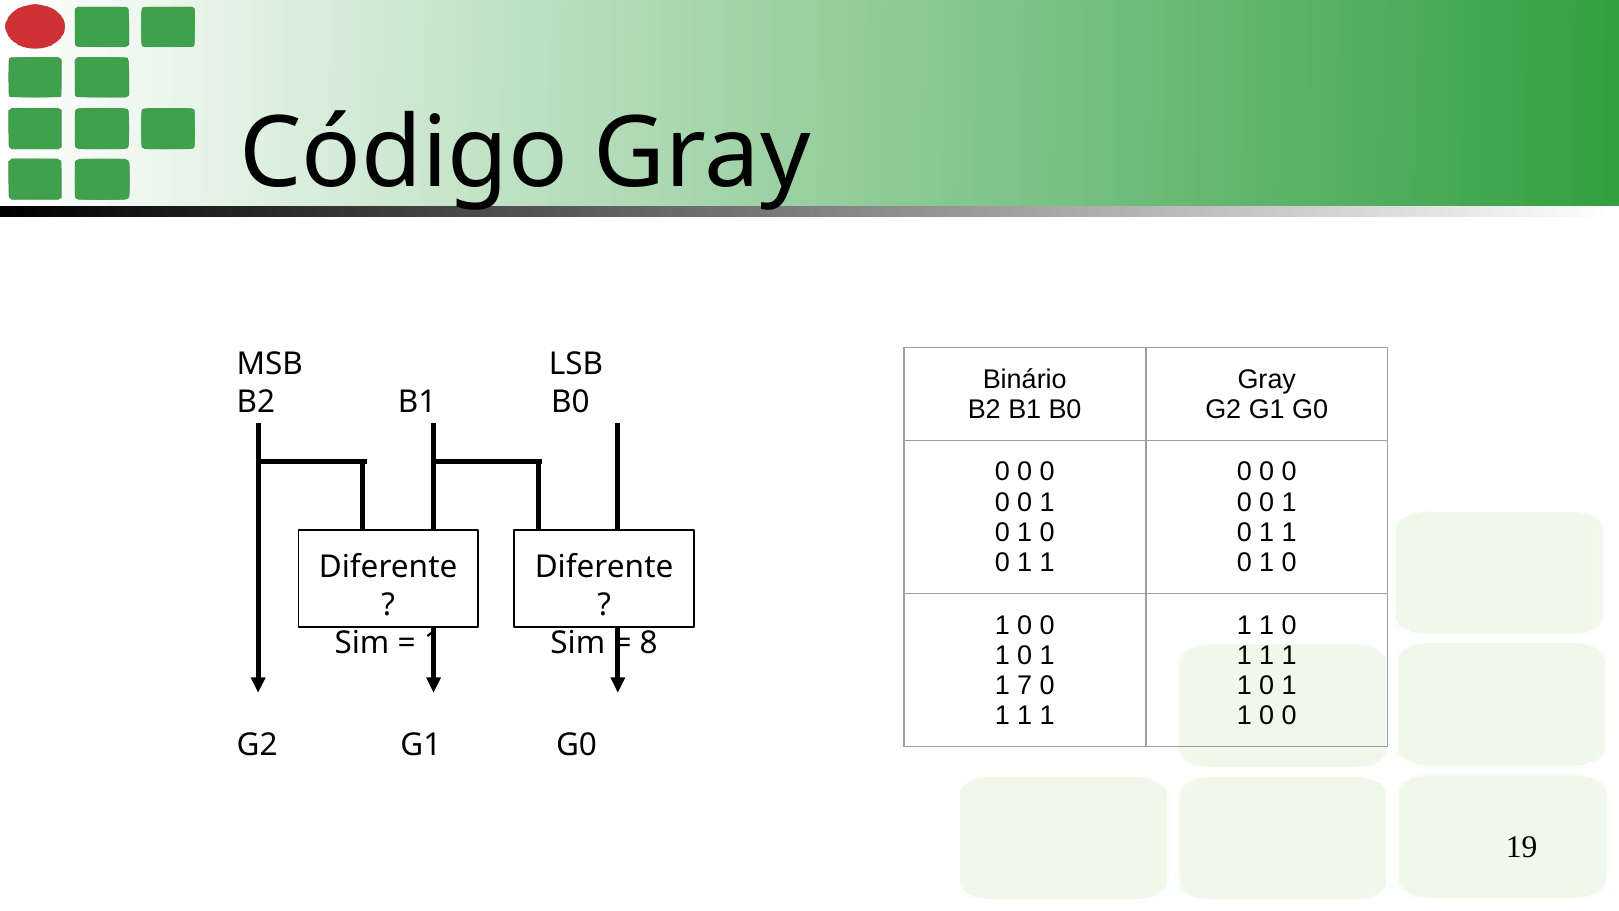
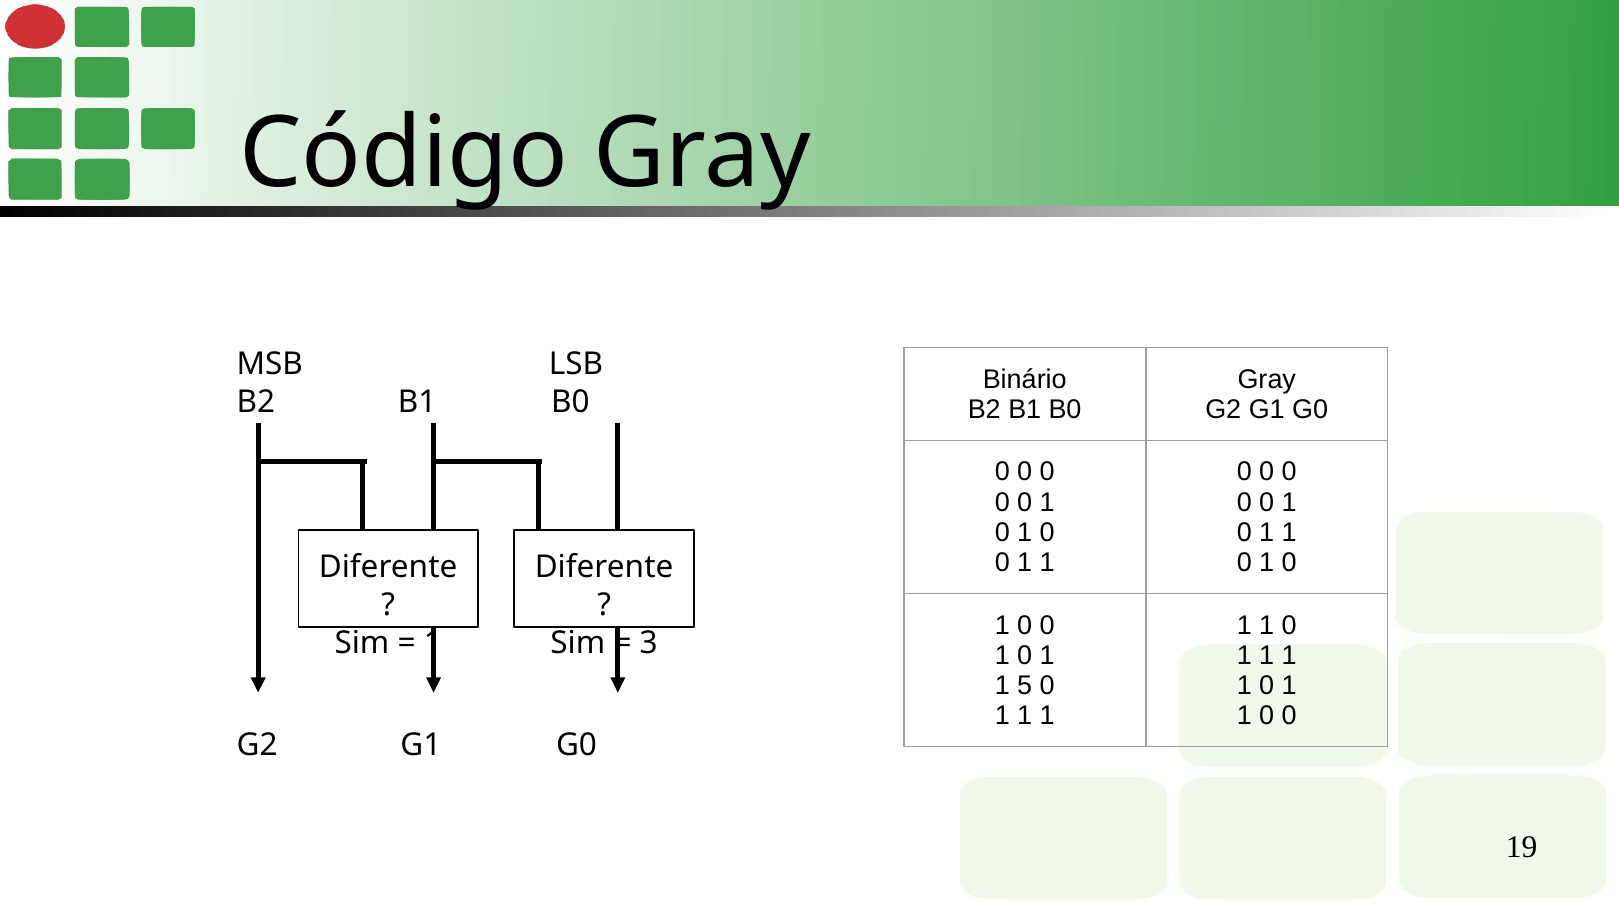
8: 8 -> 3 (649, 643)
7: 7 -> 5 (1025, 685)
